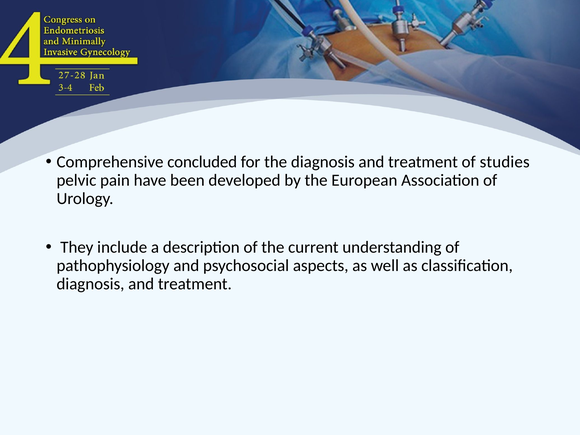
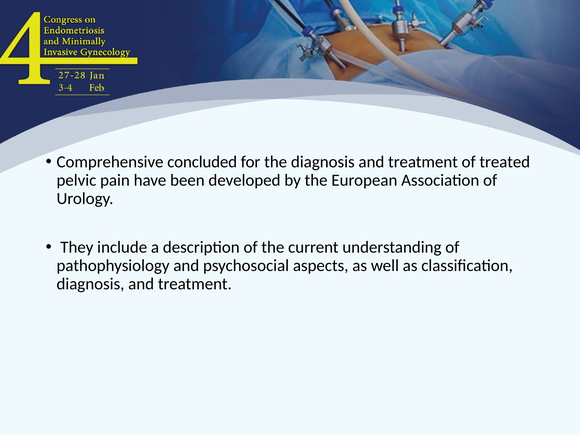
studies: studies -> treated (505, 162)
